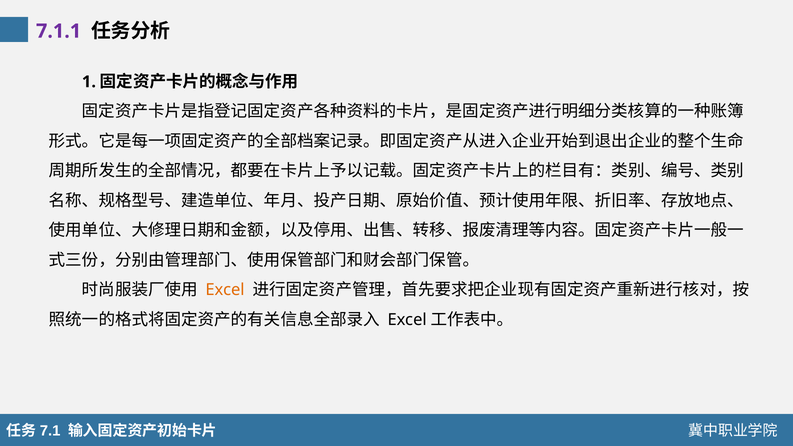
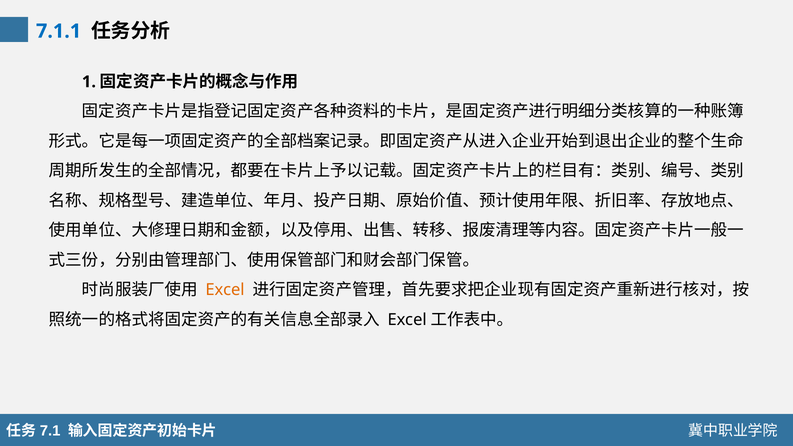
7.1.1 colour: purple -> blue (59, 31)
